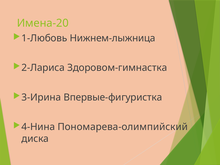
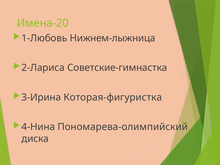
Здоровом-гимнастка: Здоровом-гимнастка -> Советские-гимнастка (117, 68)
Впервые-фигуристка: Впервые-фигуристка -> Которая-фигуристка (113, 97)
